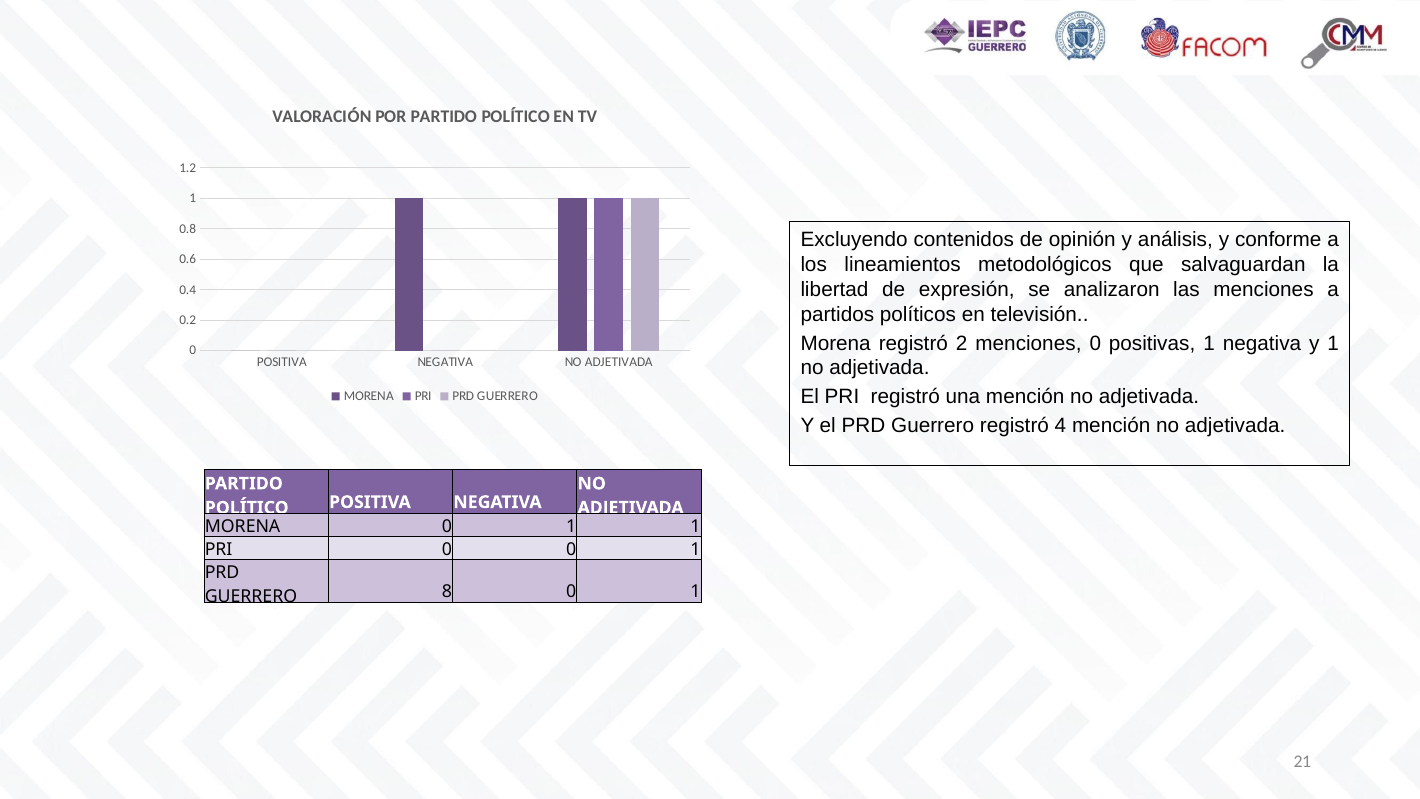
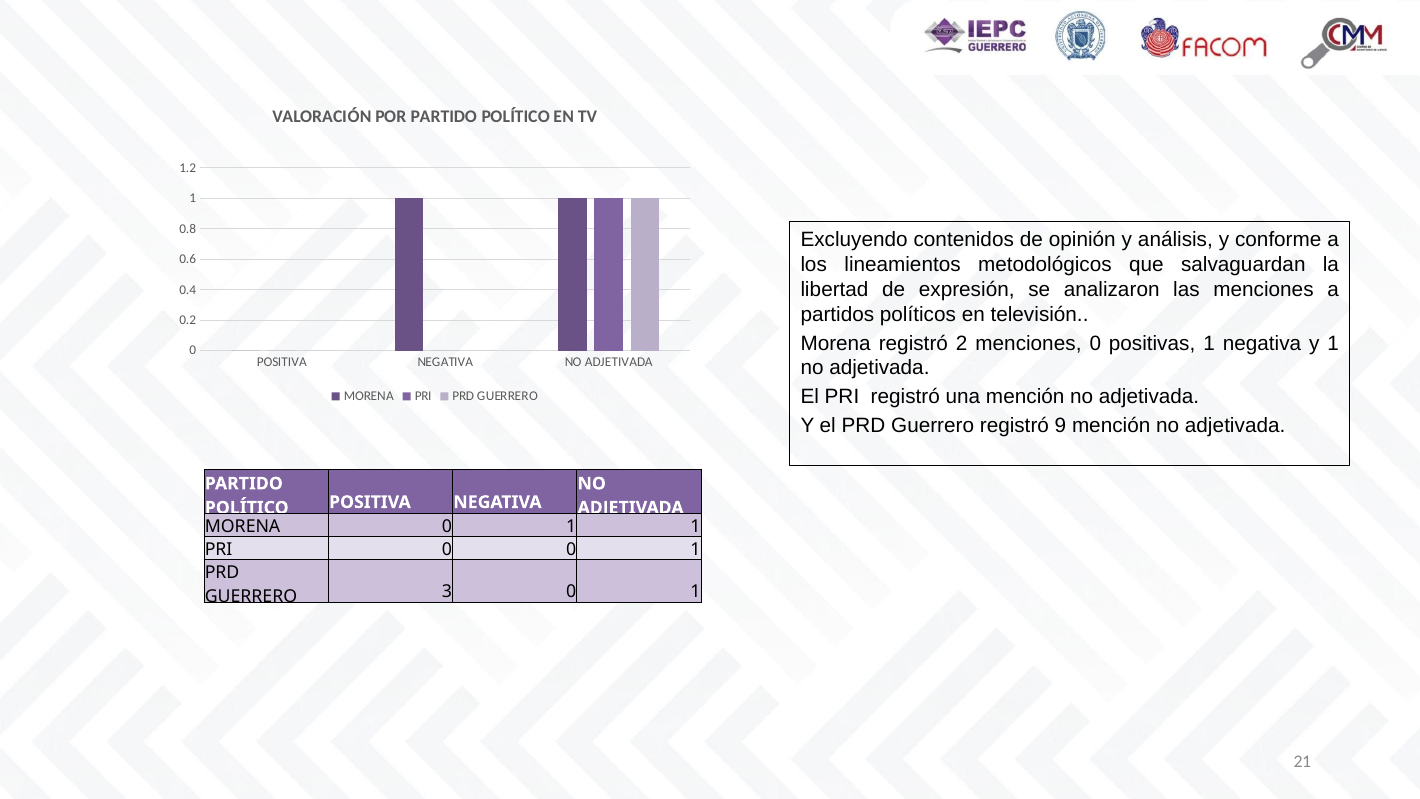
4: 4 -> 9 (1060, 426)
8: 8 -> 3 (447, 591)
